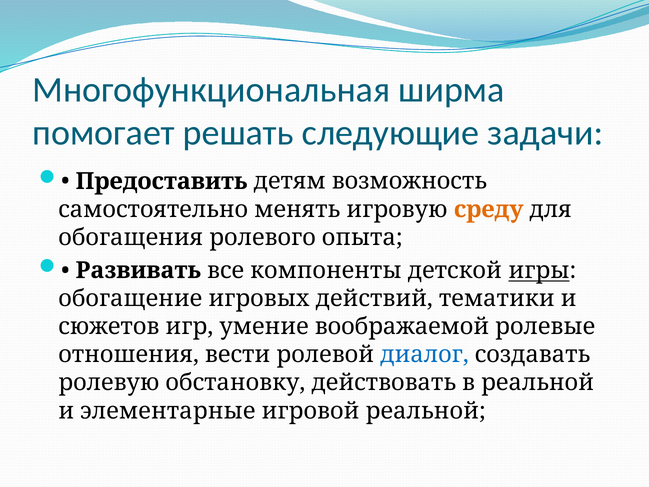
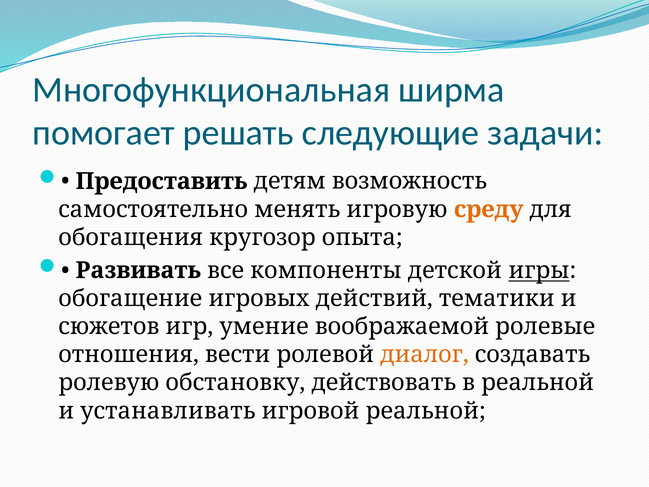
ролевого: ролевого -> кругозор (262, 237)
диалог colour: blue -> orange (424, 354)
элементарные: элементарные -> устанавливать (168, 411)
